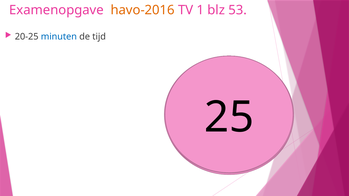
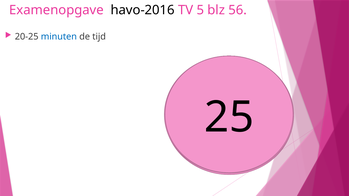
havo-2016 colour: orange -> black (143, 10)
1: 1 -> 5 (200, 10)
53: 53 -> 56 (238, 10)
